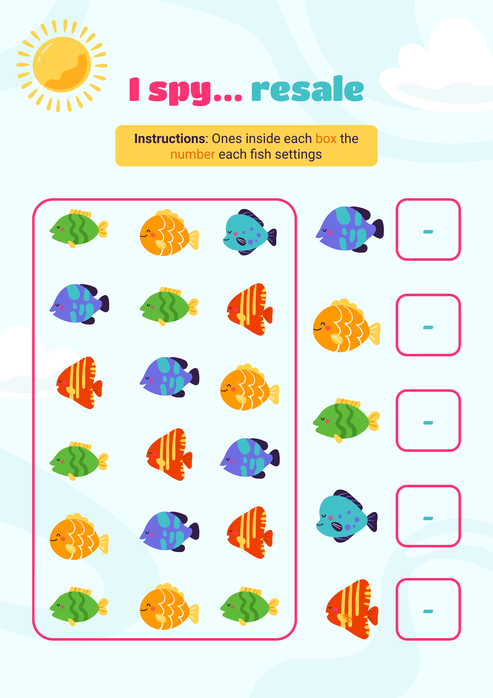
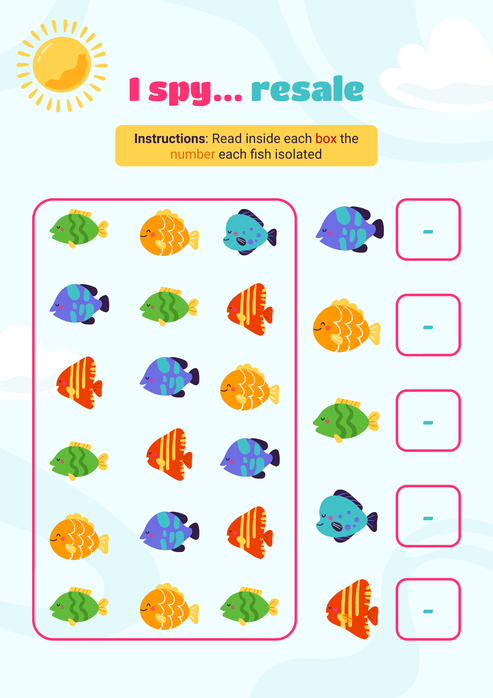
Ones: Ones -> Read (227, 139)
box colour: orange -> red (326, 139)
settings: settings -> isolated (298, 154)
